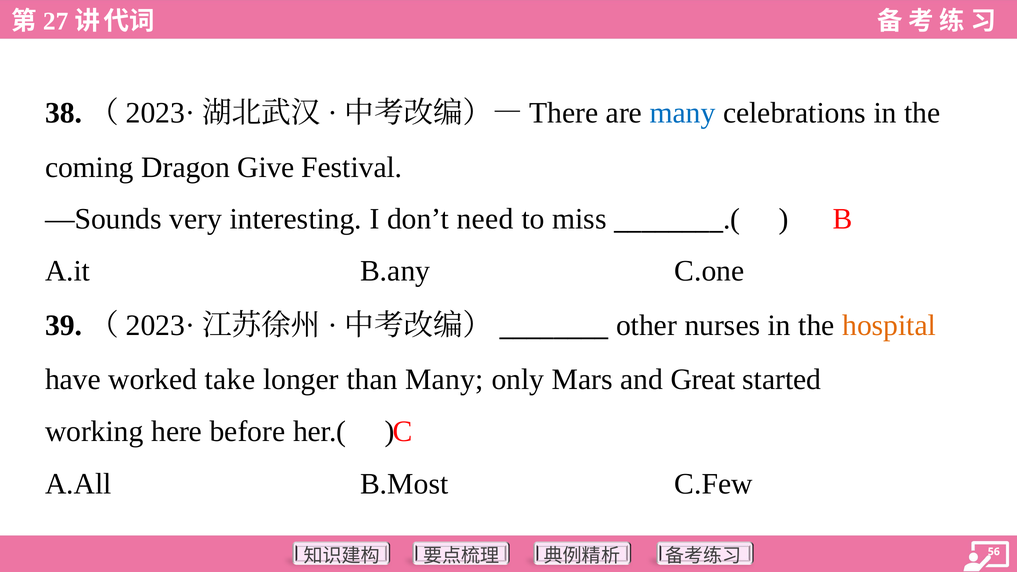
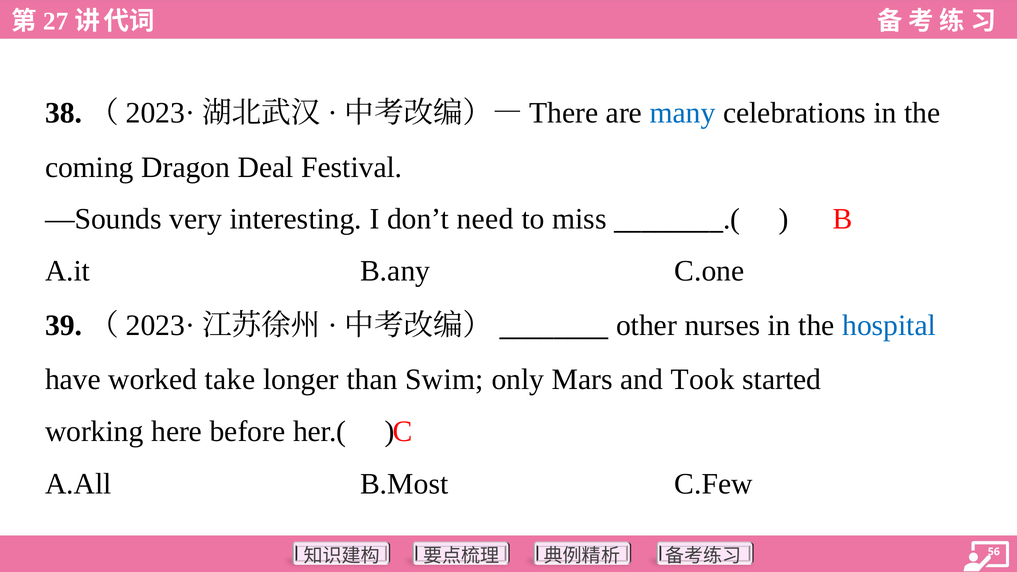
Give: Give -> Deal (266, 167)
hospital colour: orange -> blue (889, 326)
than Many: Many -> Swim (444, 380)
Great: Great -> Took (703, 380)
